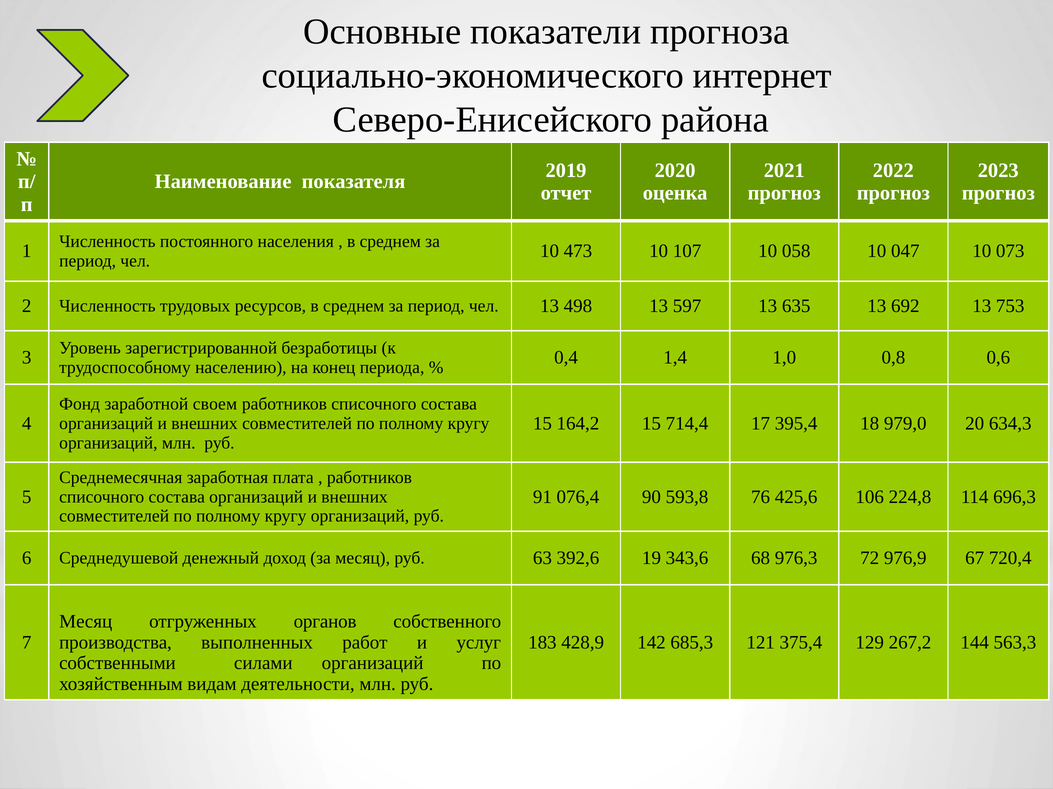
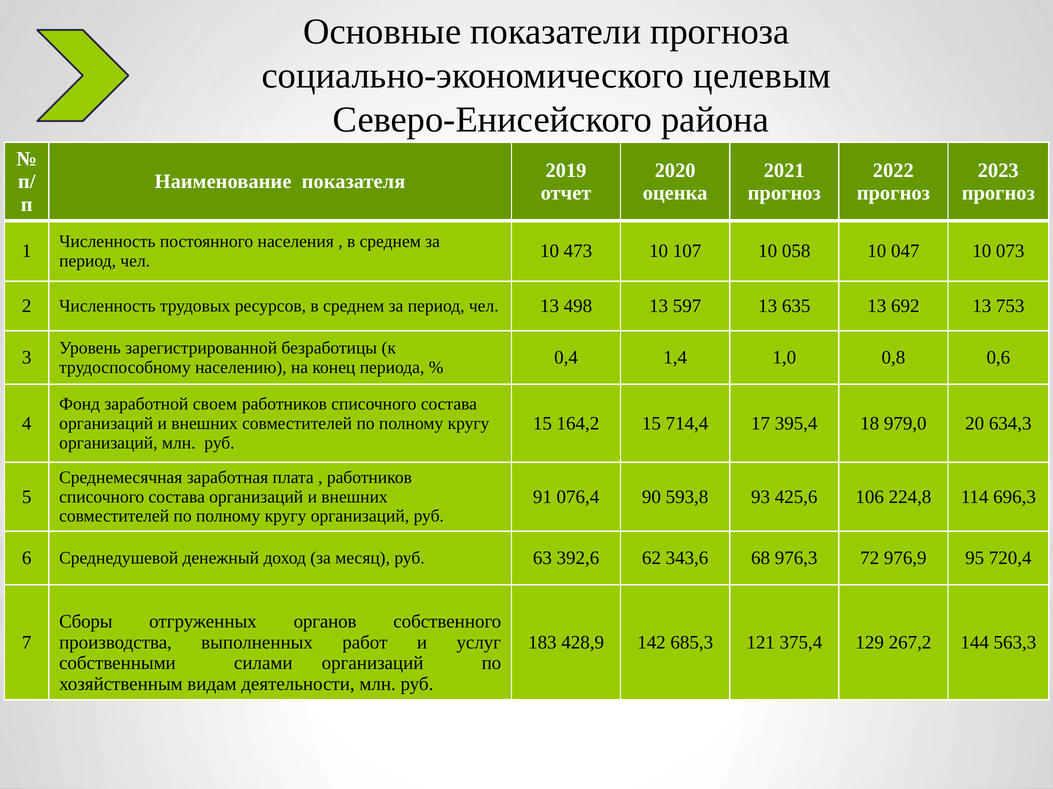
интернет: интернет -> целевым (762, 76)
76: 76 -> 93 (761, 497)
19: 19 -> 62 (652, 559)
67: 67 -> 95 (975, 559)
Месяц: Месяц -> Сборы (86, 622)
